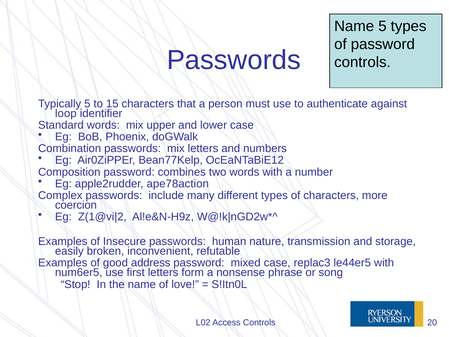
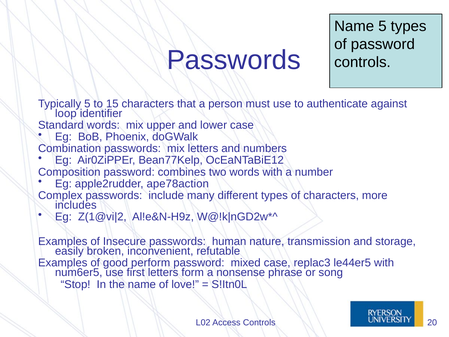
coercion: coercion -> includes (76, 205)
address: address -> perform (151, 263)
